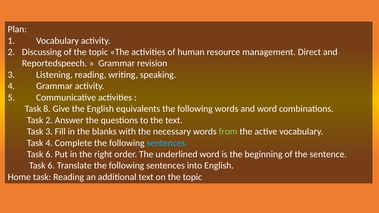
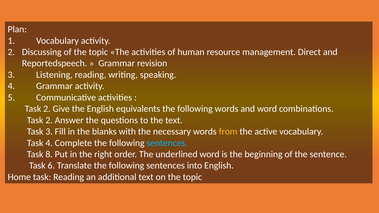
8: 8 -> 2 (47, 109)
from colour: light green -> yellow (228, 132)
6: 6 -> 8 (49, 154)
